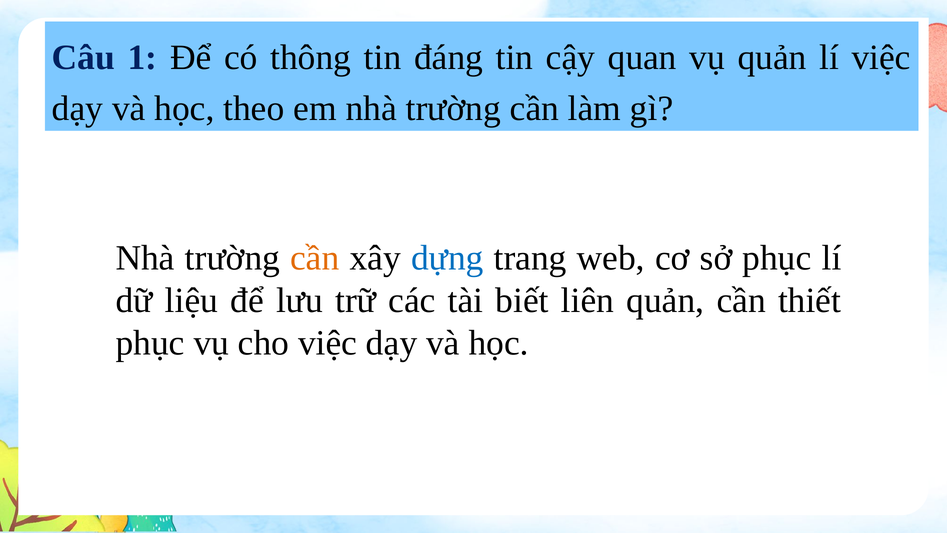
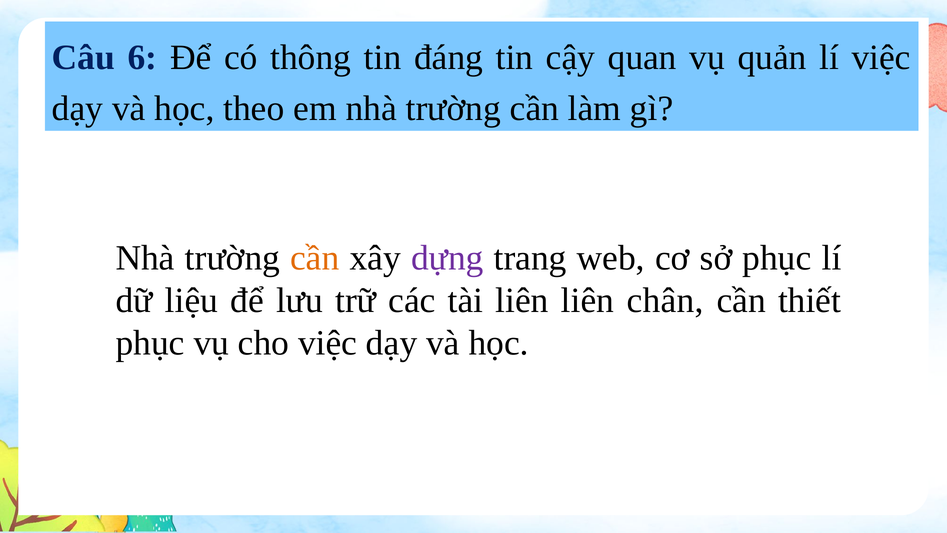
1: 1 -> 6 (142, 57)
dựng colour: blue -> purple (447, 258)
tài biết: biết -> liên (522, 300)
liên quản: quản -> chân (665, 300)
